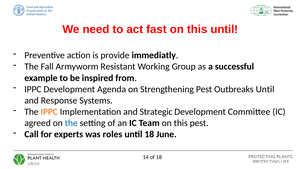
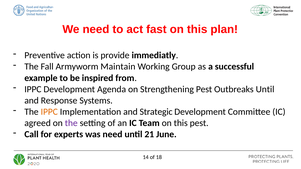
this until: until -> plan (224, 30)
Resistant: Resistant -> Maintain (118, 67)
the colour: blue -> purple (71, 123)
was roles: roles -> need (112, 134)
until 18: 18 -> 21 (149, 134)
